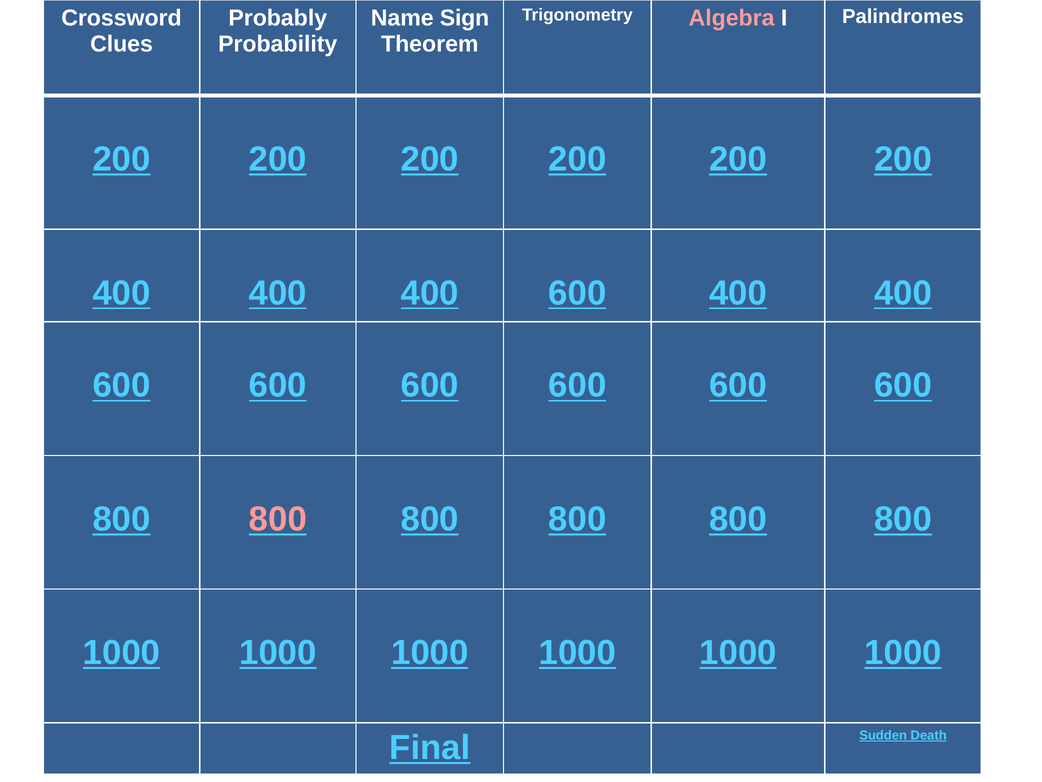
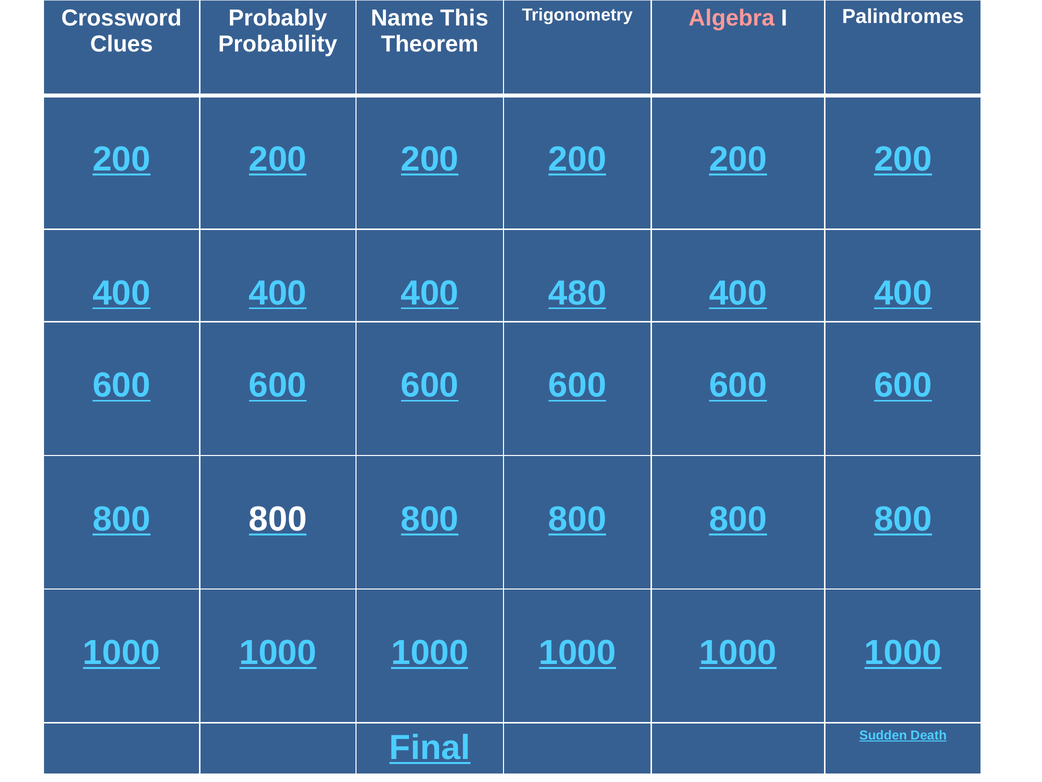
Sign: Sign -> This (464, 18)
400 400 400 600: 600 -> 480 (577, 293)
800 colour: pink -> white (278, 519)
